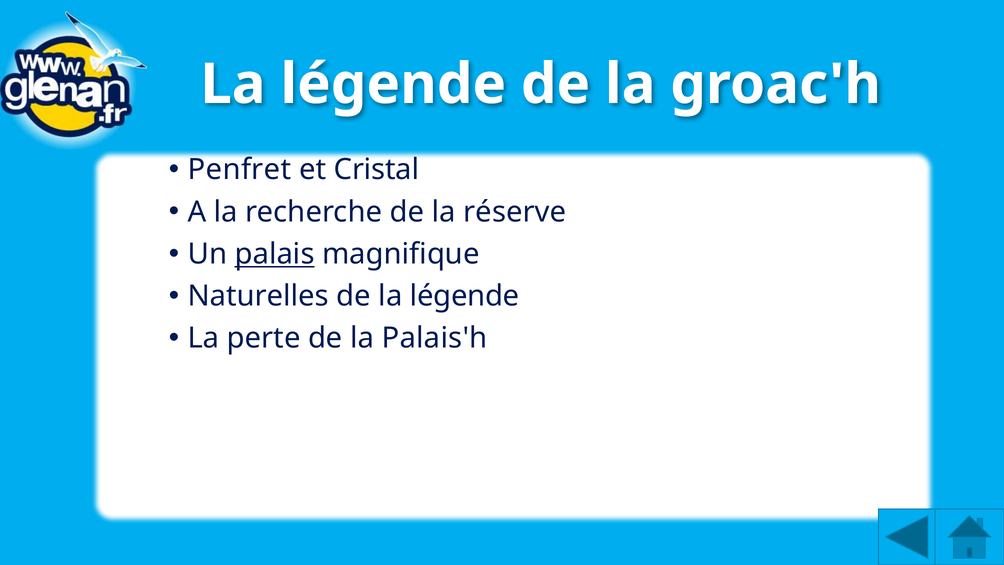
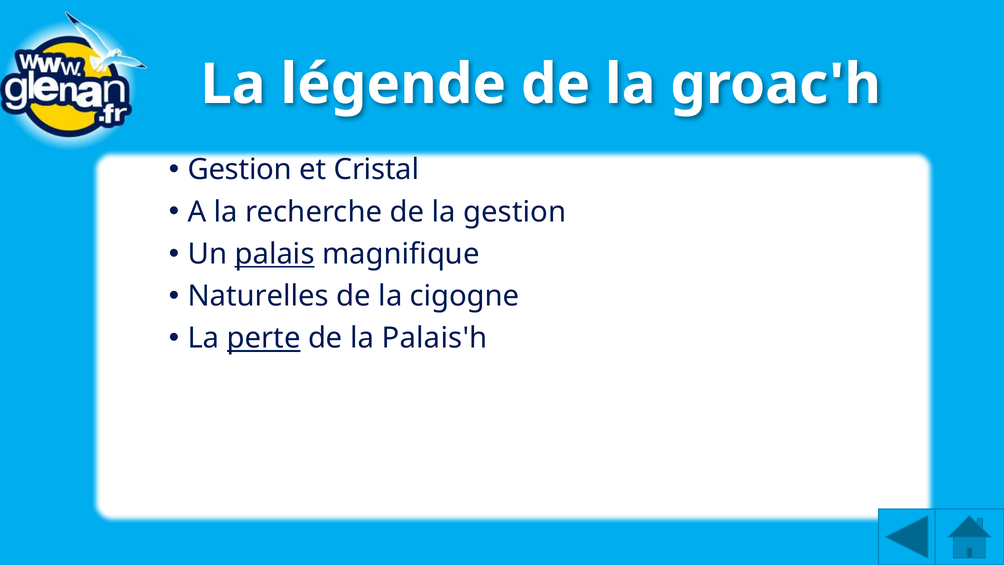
Penfret: Penfret -> Gestion (240, 170)
la réserve: réserve -> gestion (515, 212)
de la légende: légende -> cigogne (465, 296)
perte underline: none -> present (264, 338)
